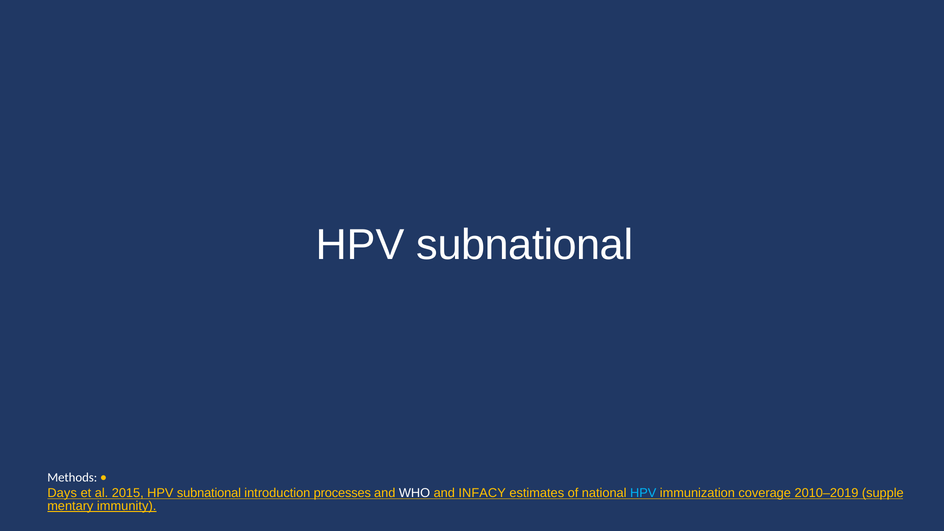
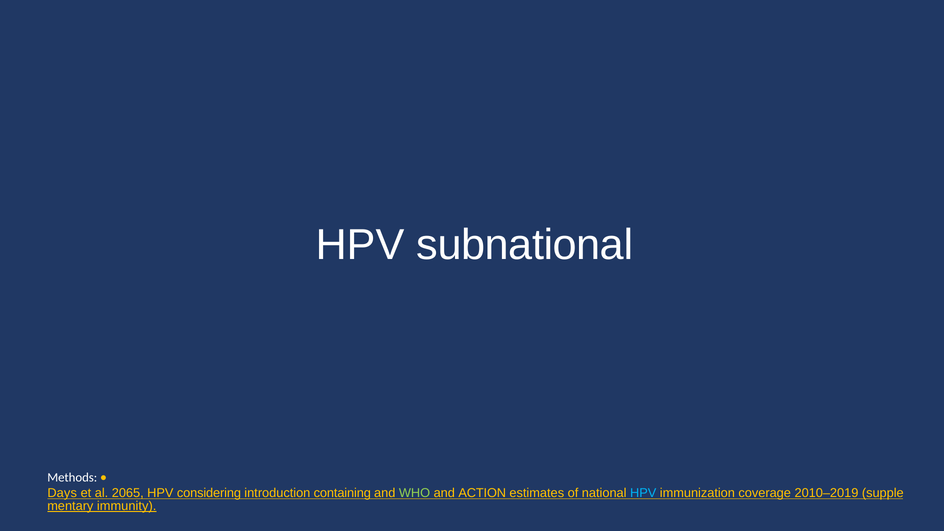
2015: 2015 -> 2065 (128, 493)
subnational: subnational -> considering (209, 493)
processes: processes -> containing (342, 493)
WHO colour: white -> light green (415, 493)
INFACY: INFACY -> ACTION (482, 493)
